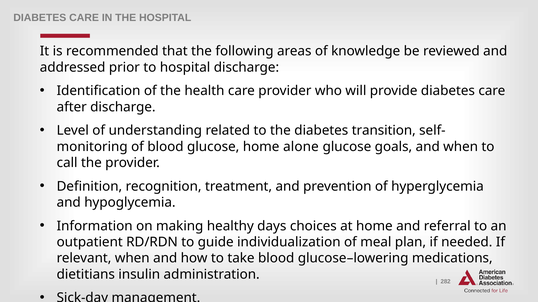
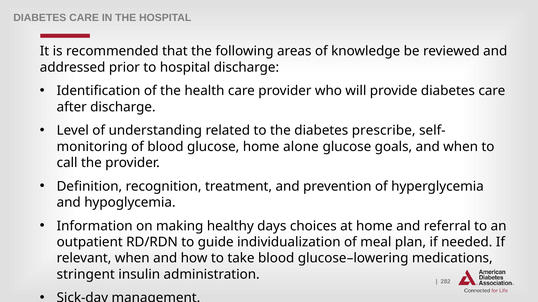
transition: transition -> prescribe (384, 131)
dietitians: dietitians -> stringent (86, 275)
